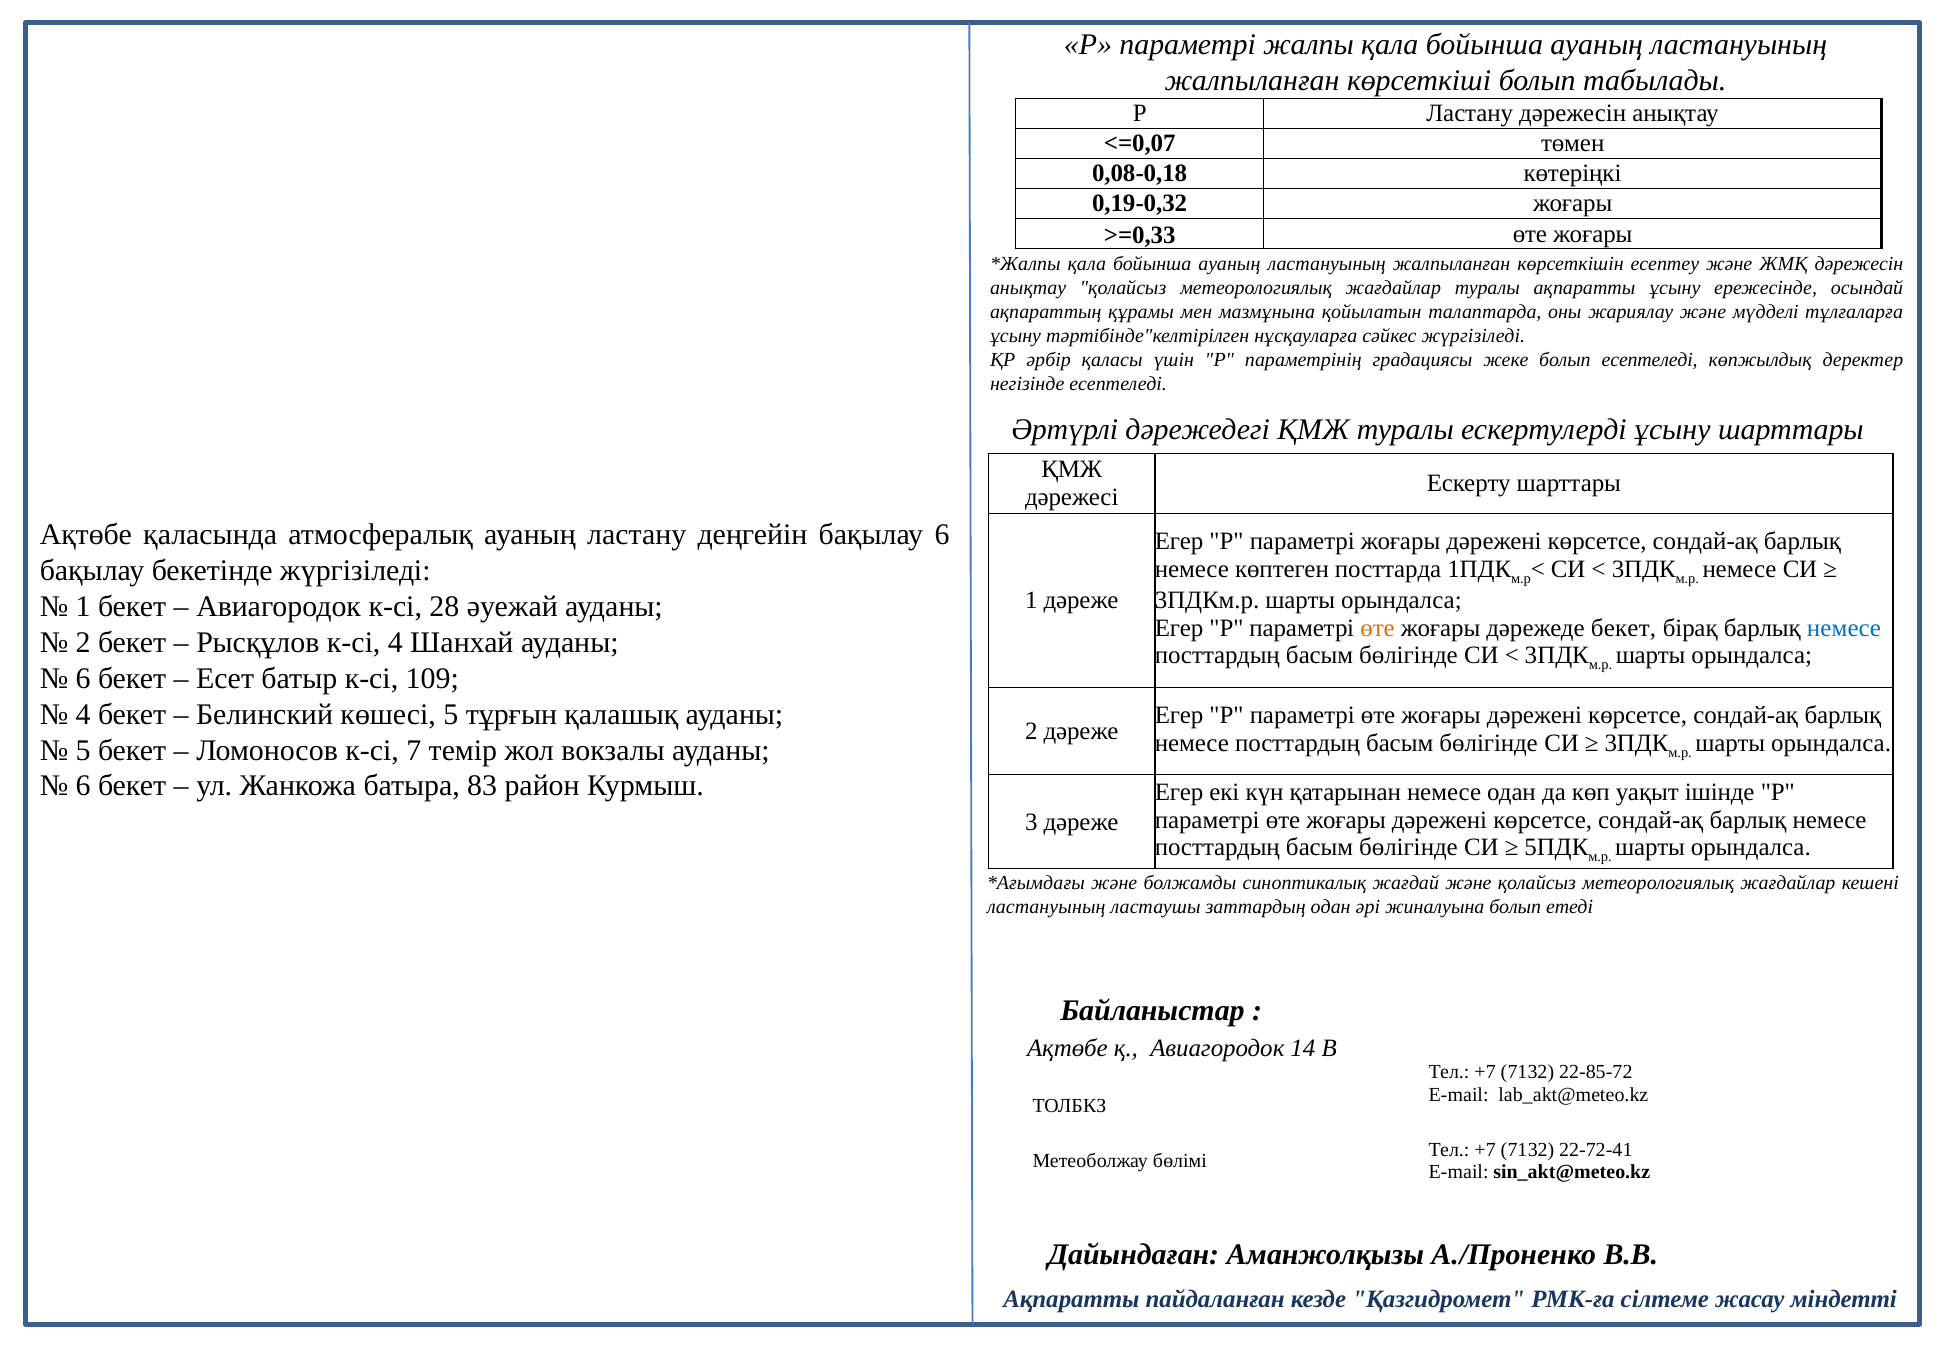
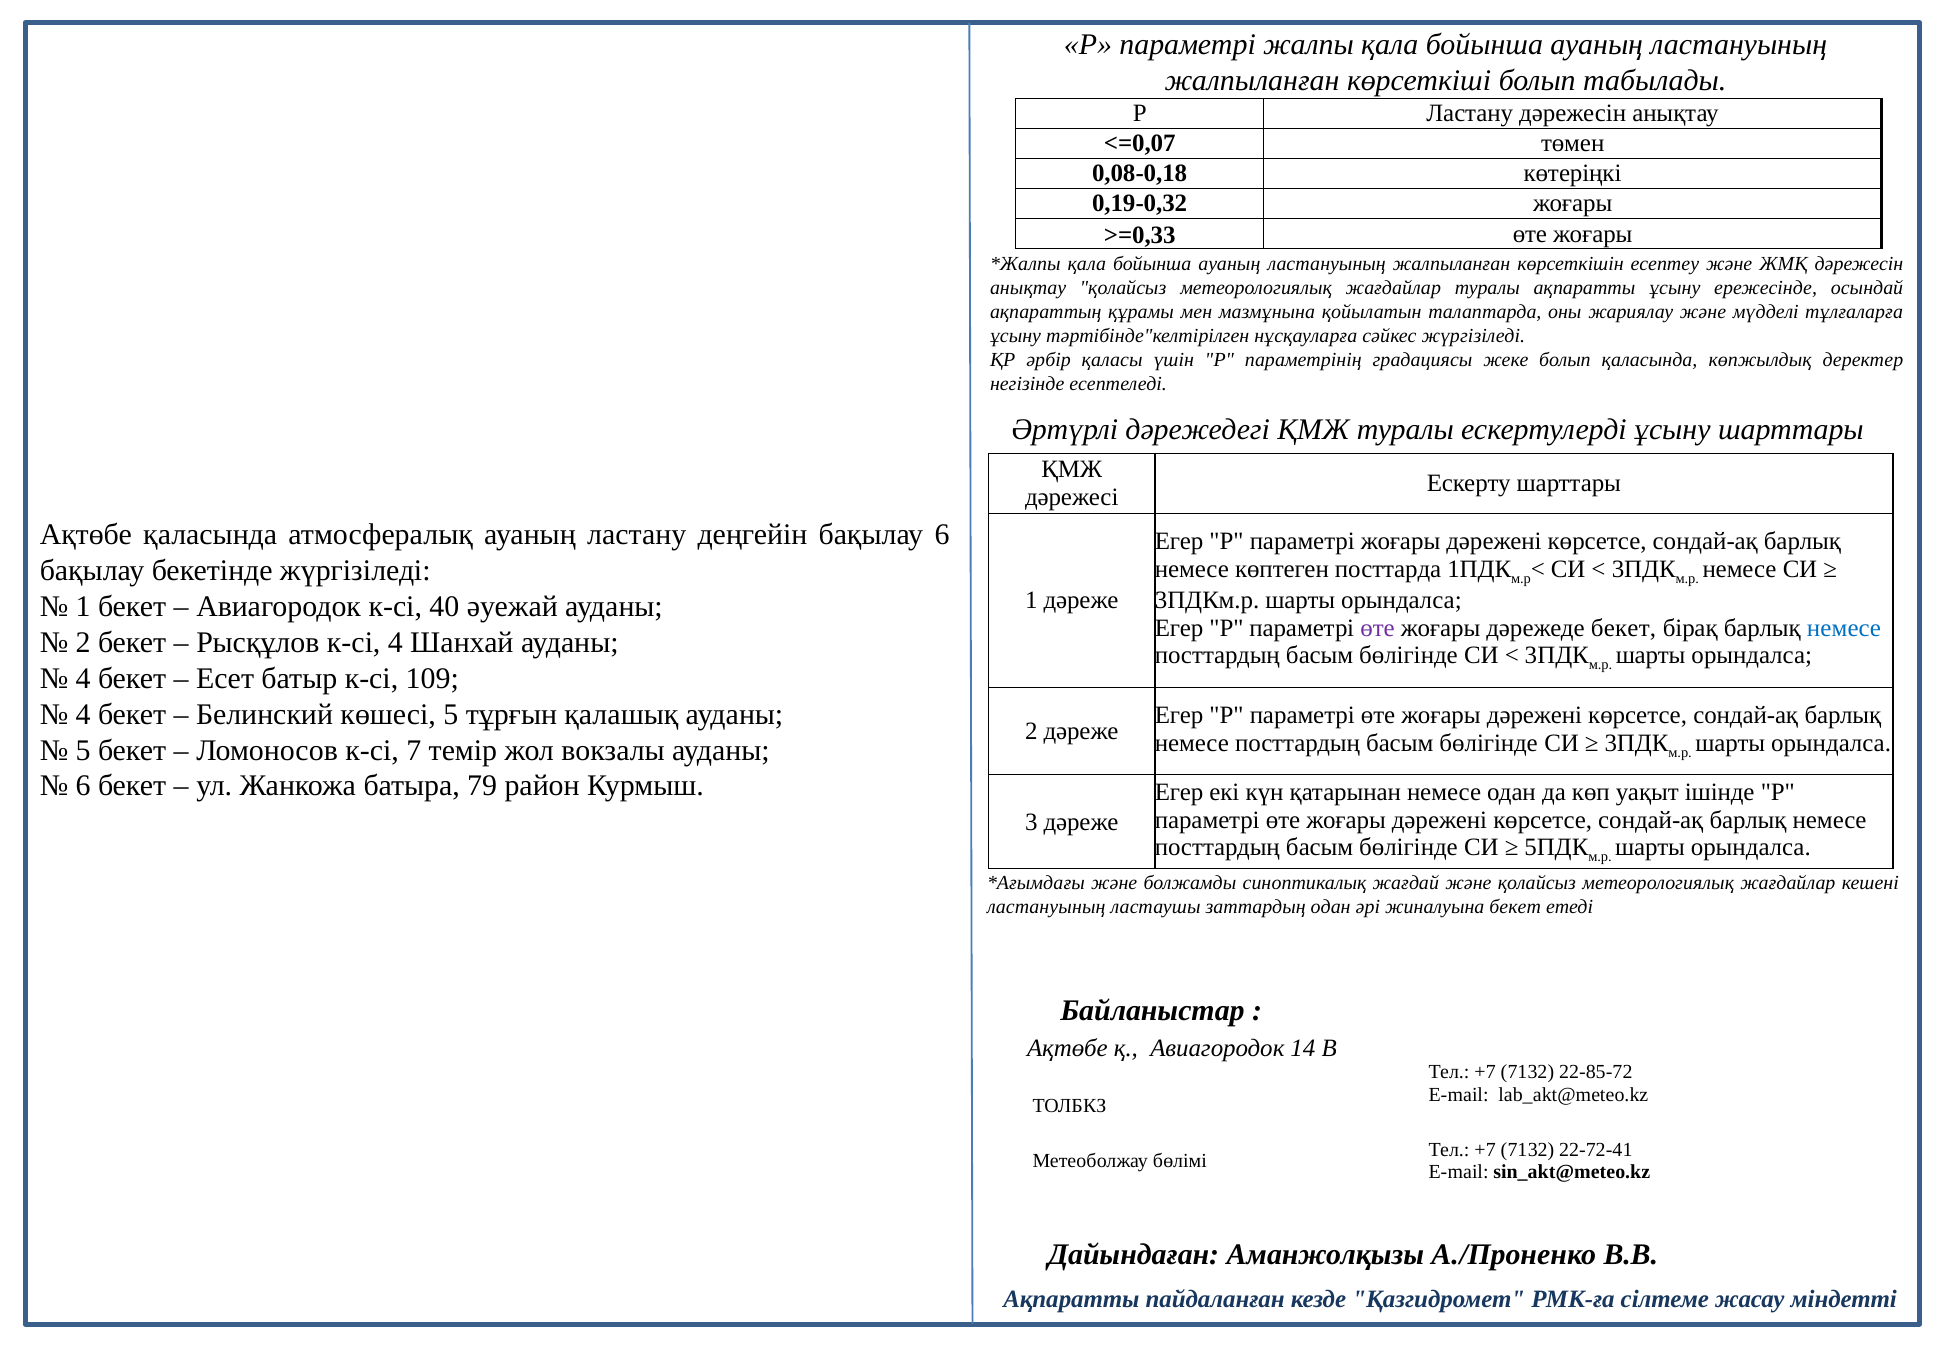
болып есептеледі: есептеледі -> қаласында (1650, 359)
28: 28 -> 40 (444, 606)
өте colour: orange -> purple (1378, 628)
6: 6 -> 4 (83, 678)
83: 83 -> 79 (482, 786)
жиналуына болып: болып -> бекет (1515, 907)
